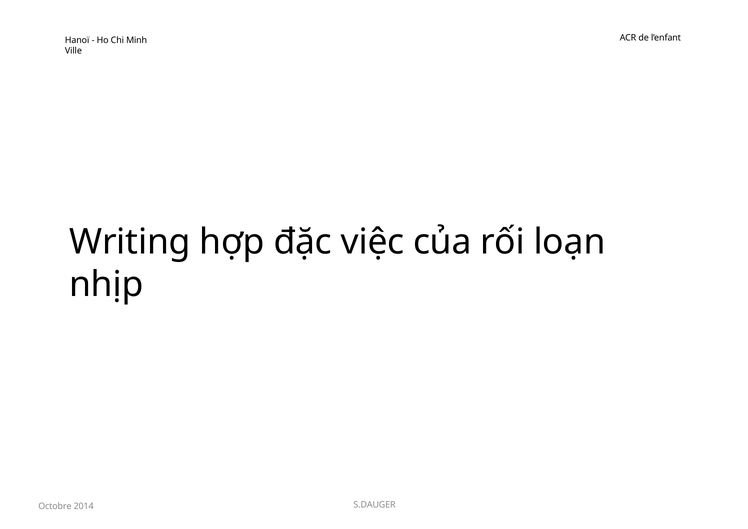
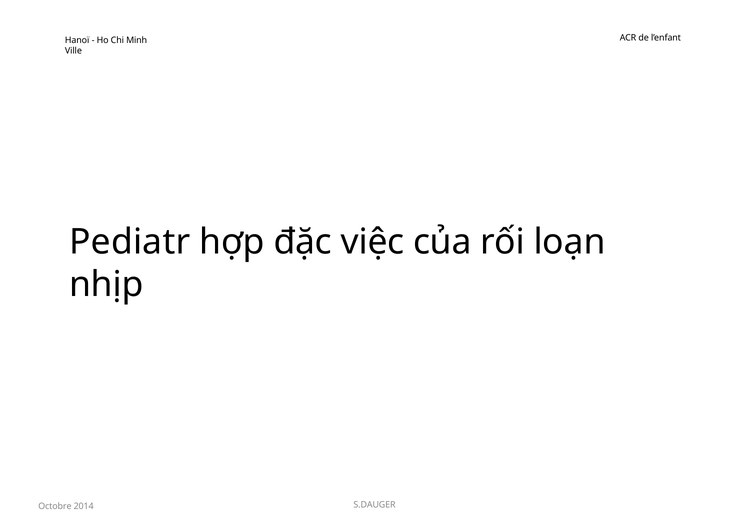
Writing: Writing -> Pediatr (130, 242)
